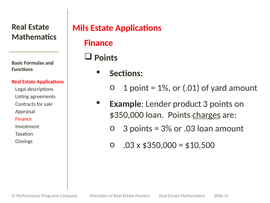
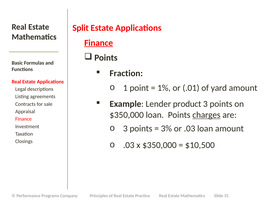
Mils: Mils -> Split (81, 28)
Finance underline: none -> present (99, 43)
Sections: Sections -> Fraction (126, 73)
